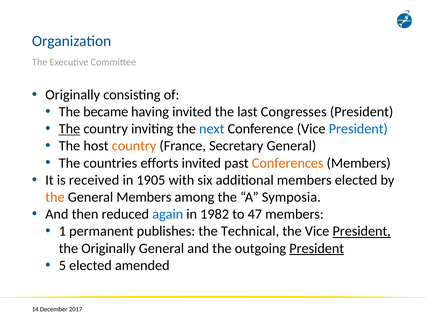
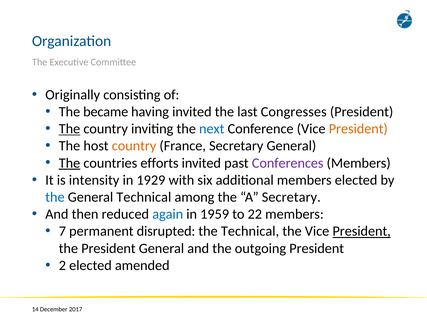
President colour: blue -> orange (358, 129)
The underline: none -> present (69, 163)
Conferences colour: orange -> purple (288, 163)
received: received -> intensity (94, 180)
1905: 1905 -> 1929 (151, 180)
the colour: orange -> blue (55, 197)
General Members: Members -> Technical (144, 197)
A Symposia: Symposia -> Secretary (291, 197)
1982: 1982 -> 1959 (215, 214)
47: 47 -> 22 (255, 214)
1: 1 -> 7 (62, 231)
publishes: publishes -> disrupted (166, 231)
the Originally: Originally -> President (108, 249)
President underline: present -> none (317, 249)
5: 5 -> 2 (62, 266)
